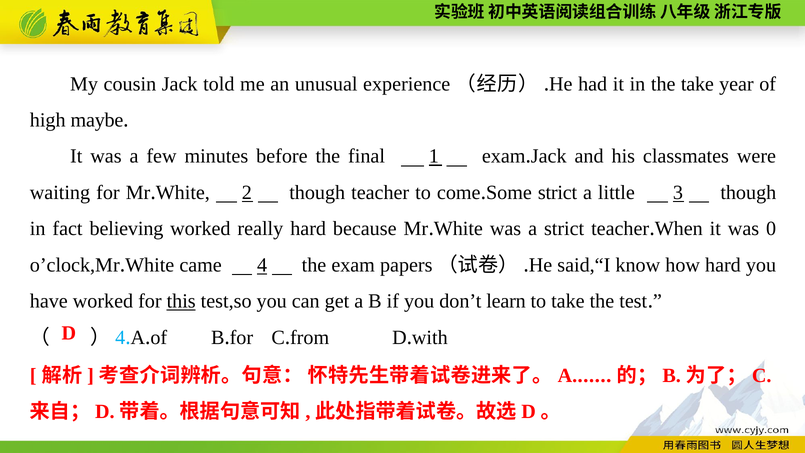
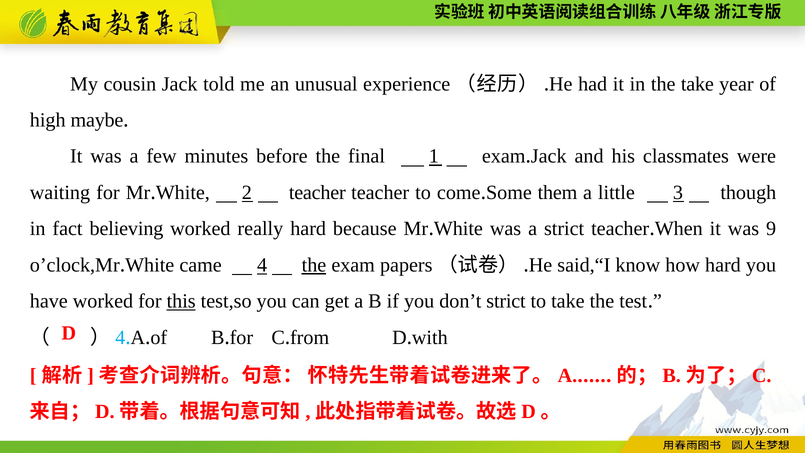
2 though: though -> teacher (317, 193)
strict: strict -> them (558, 193)
0: 0 -> 9 (771, 229)
the underline: none -> present (314, 265)
don’t learn: learn -> strict (506, 301)
